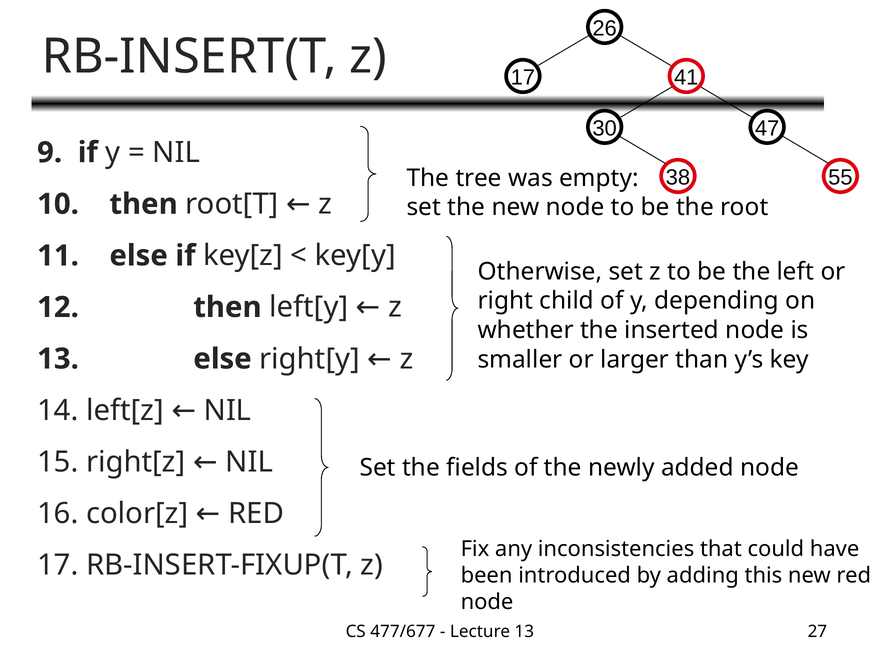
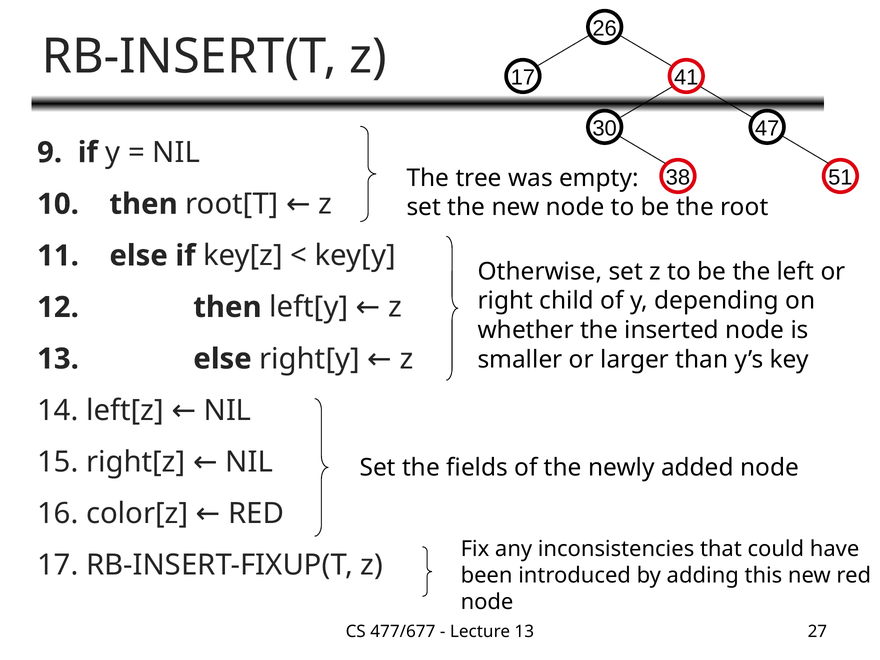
55: 55 -> 51 (840, 178)
